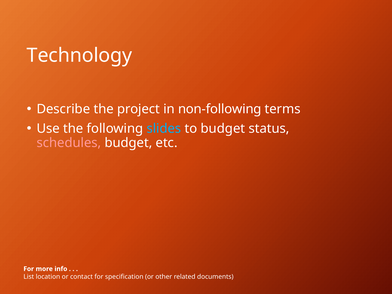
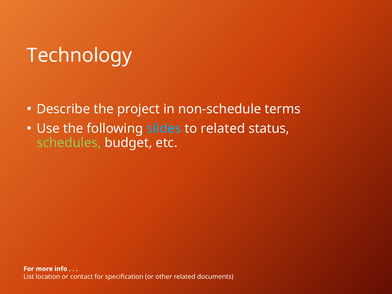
non-following: non-following -> non-schedule (220, 109)
to budget: budget -> related (223, 129)
schedules colour: pink -> light green (69, 143)
